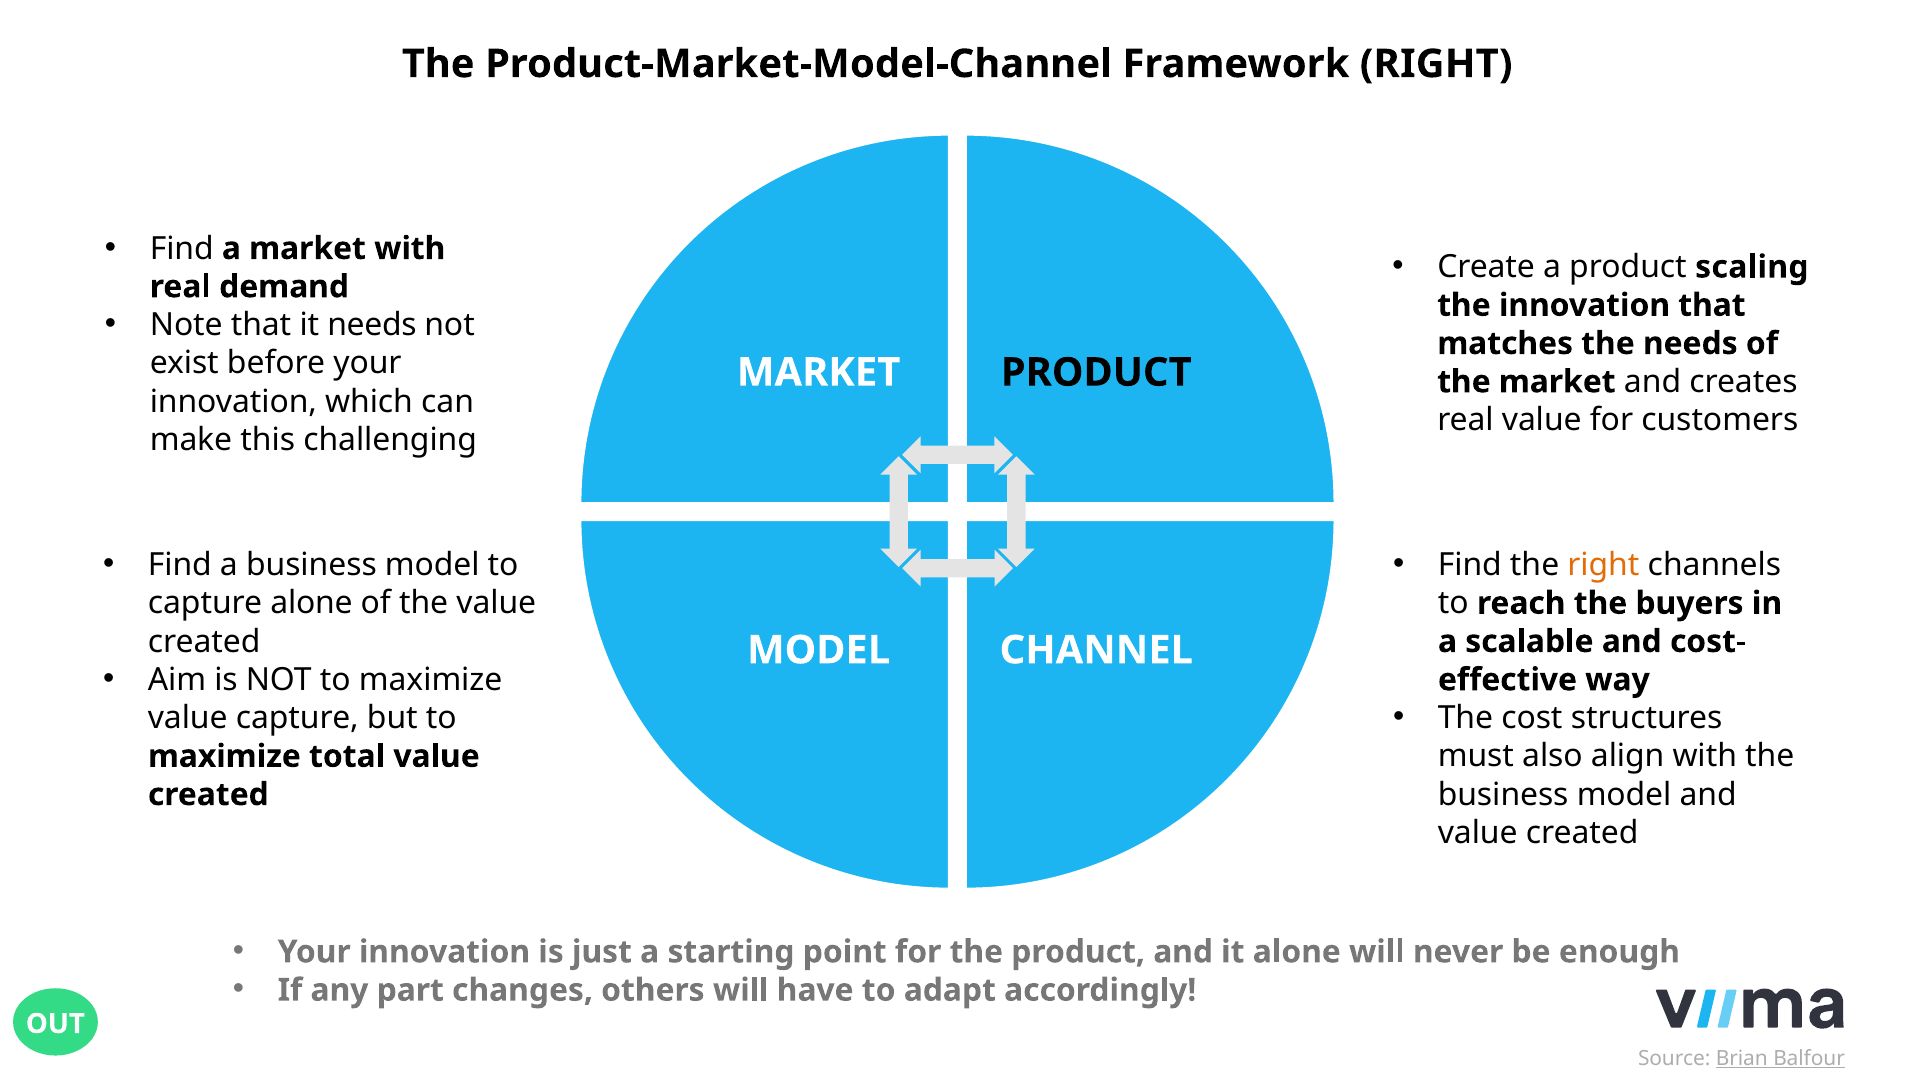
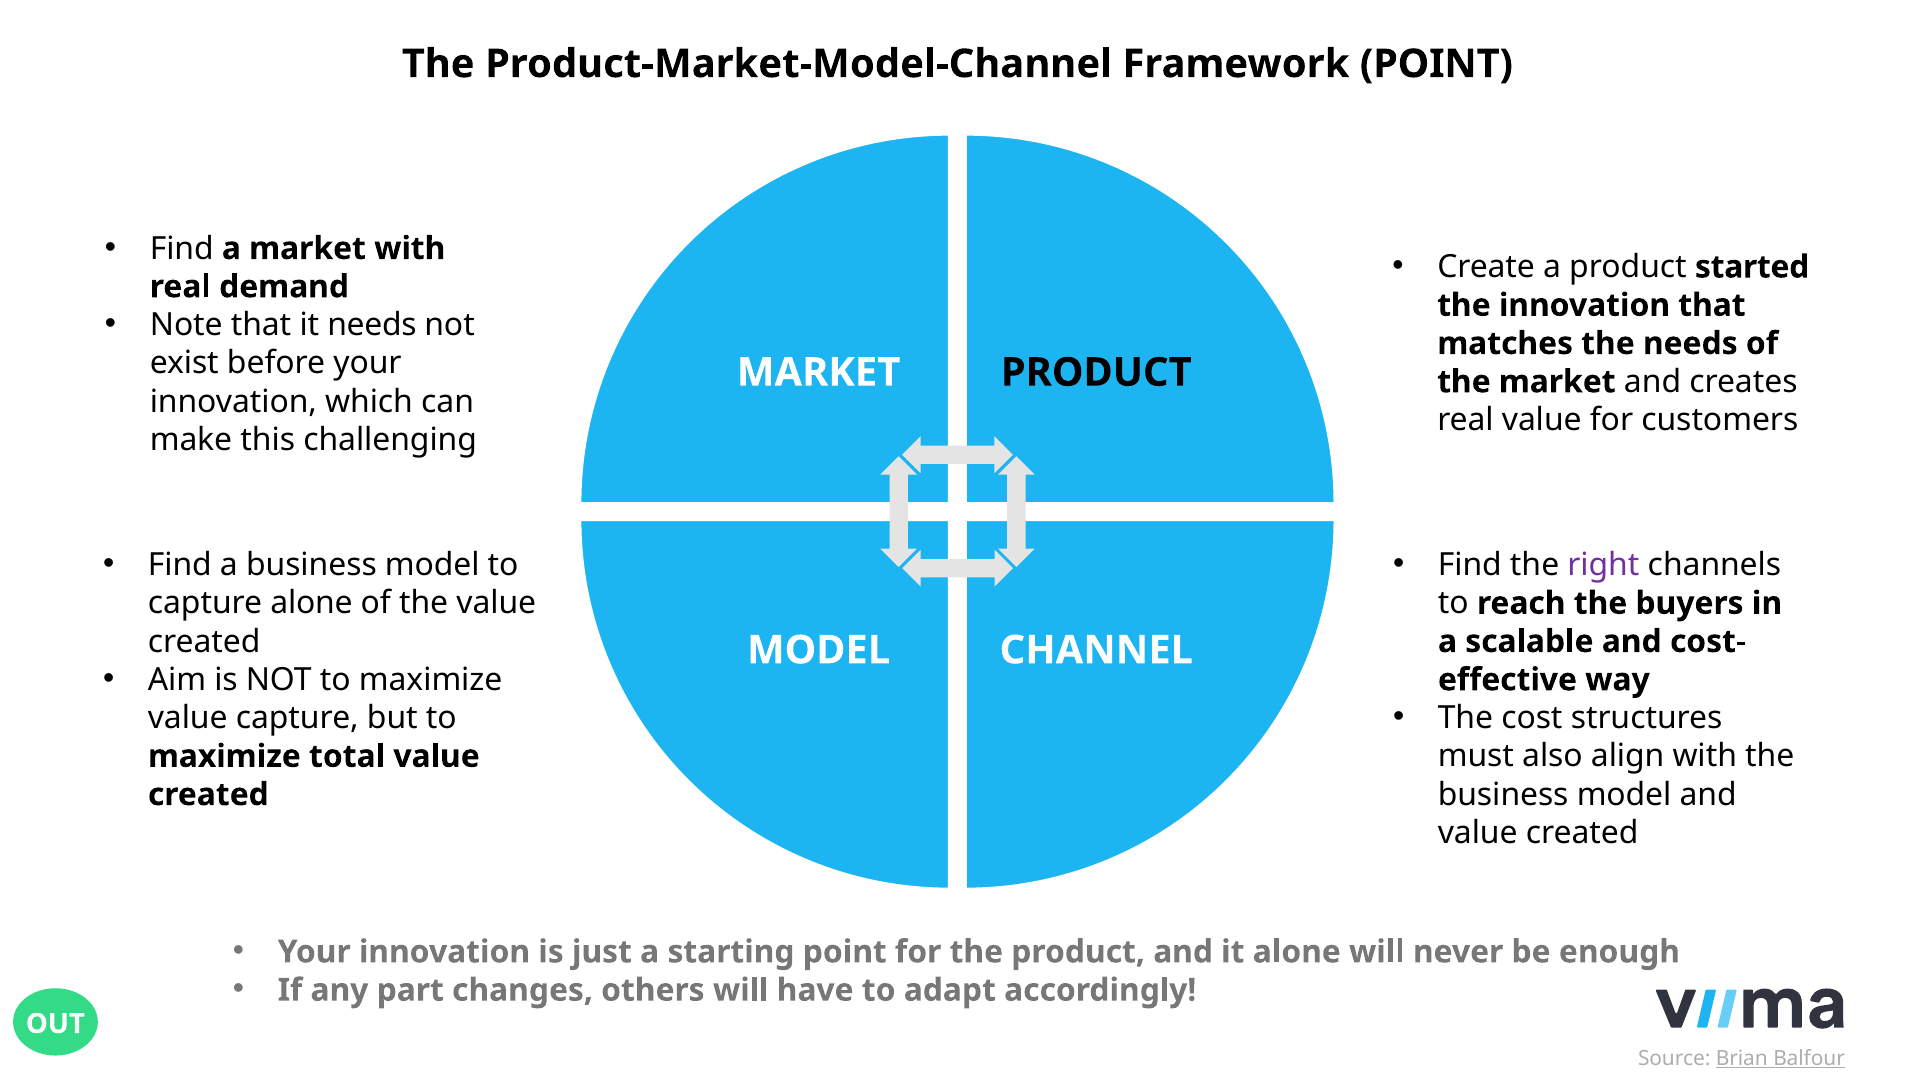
Framework RIGHT: RIGHT -> POINT (1436, 64)
scaling: scaling -> started (1752, 267)
right colour: orange -> purple (1603, 565)
